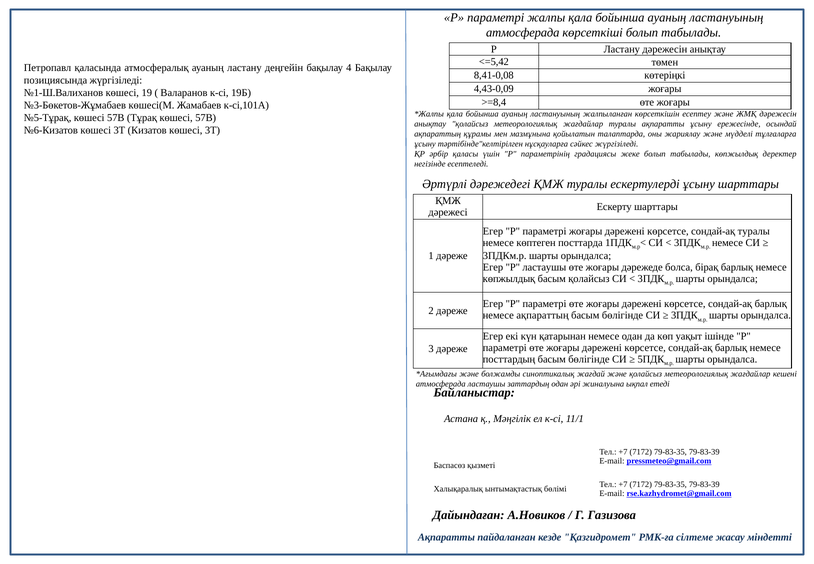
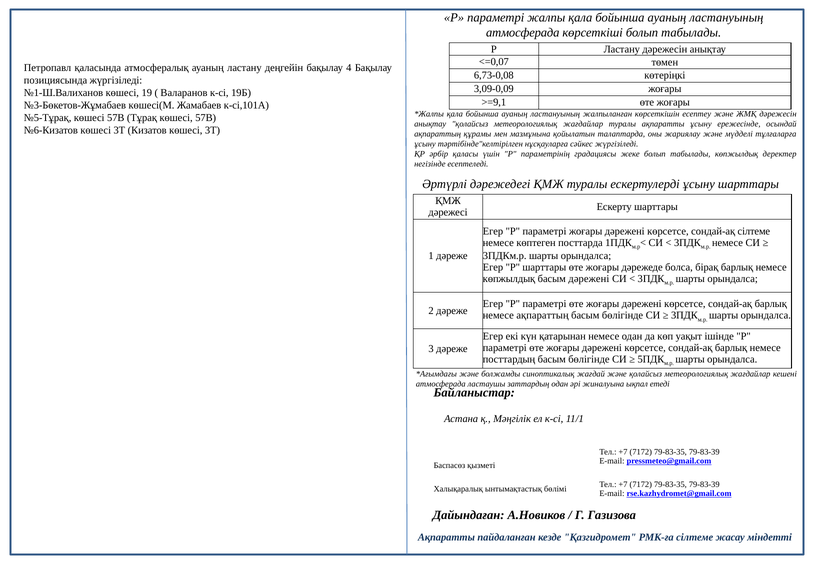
<=5,42: <=5,42 -> <=0,07 (494, 62)
8,41-0,08: 8,41-0,08 -> 6,73-0,08 (494, 75)
4,43-0,09: 4,43-0,09 -> 3,09-0,09 (494, 89)
>=8,4: >=8,4 -> >=9,1 (494, 102)
сондай-ақ туралы: туралы -> сілтеме (754, 231)
P ластаушы: ластаушы -> шарттары (544, 267)
басым қолайсыз: қолайсыз -> дәрежені (589, 279)
